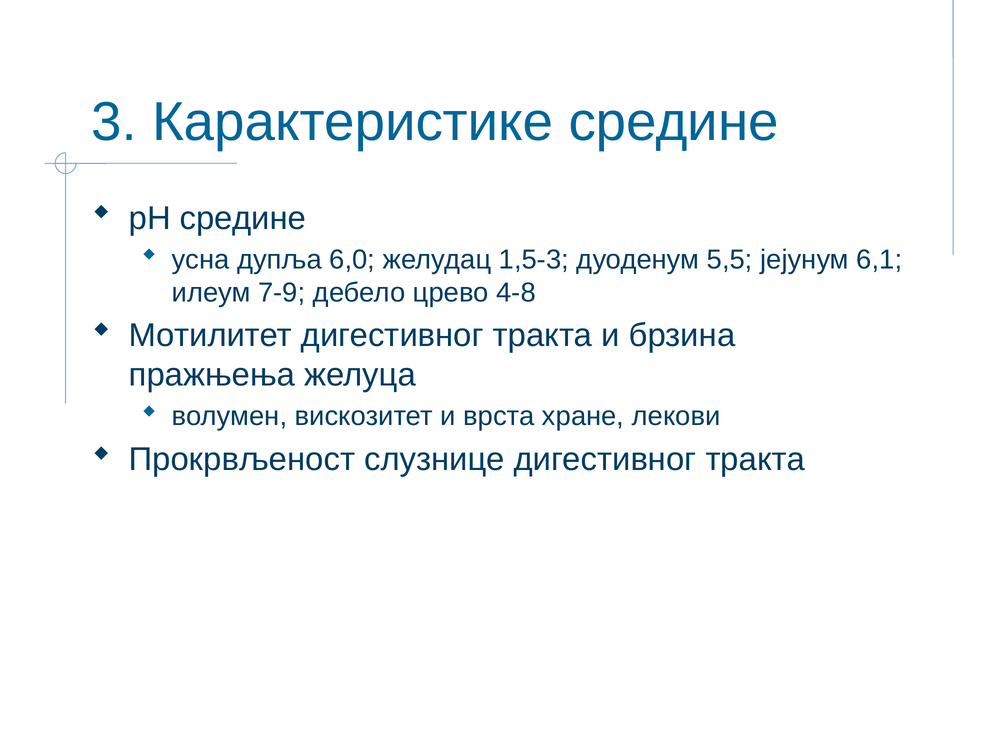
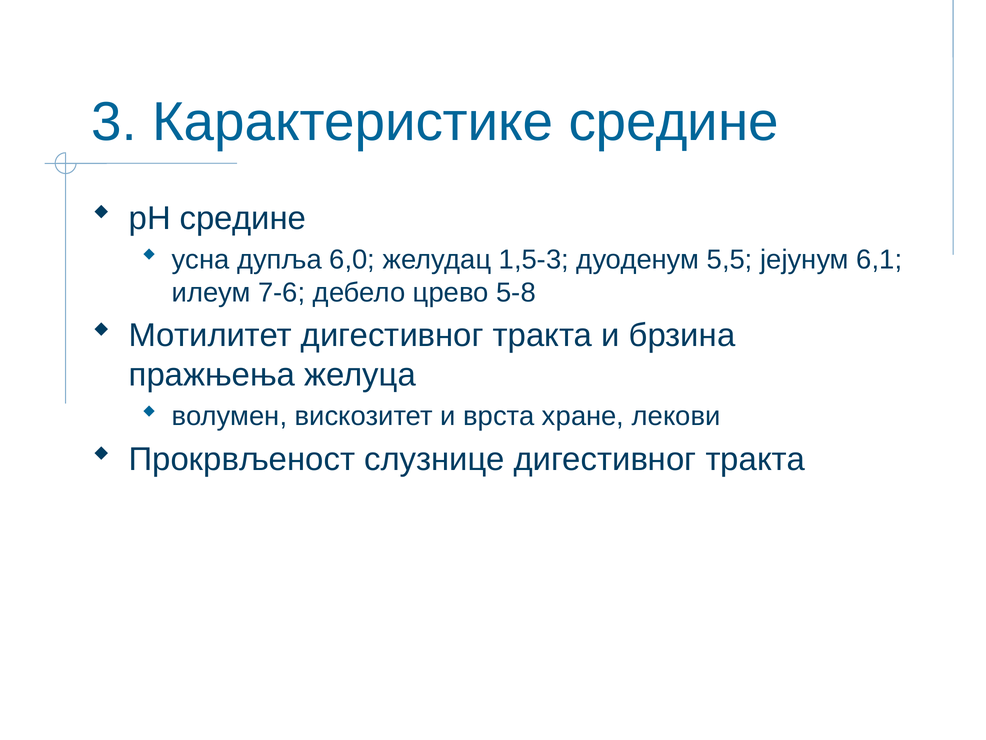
7-9: 7-9 -> 7-6 (282, 292)
4-8: 4-8 -> 5-8 (516, 292)
